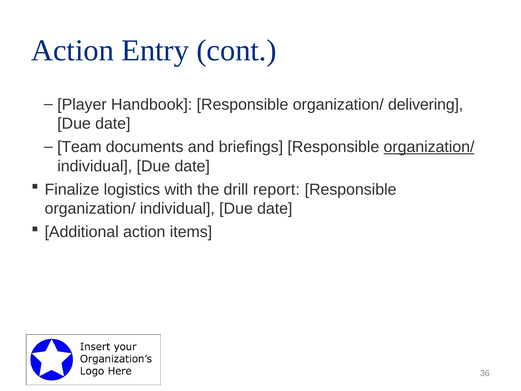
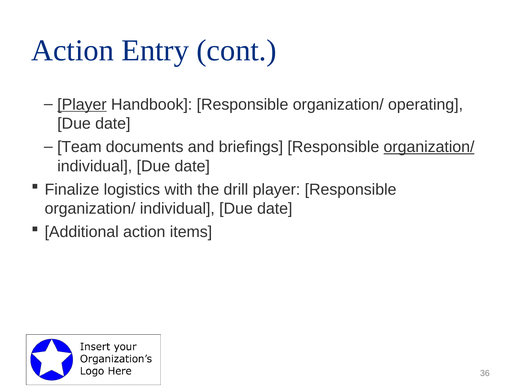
Player underline: none -> present (82, 104)
delivering: delivering -> operating (426, 104)
drill report: report -> player (276, 189)
